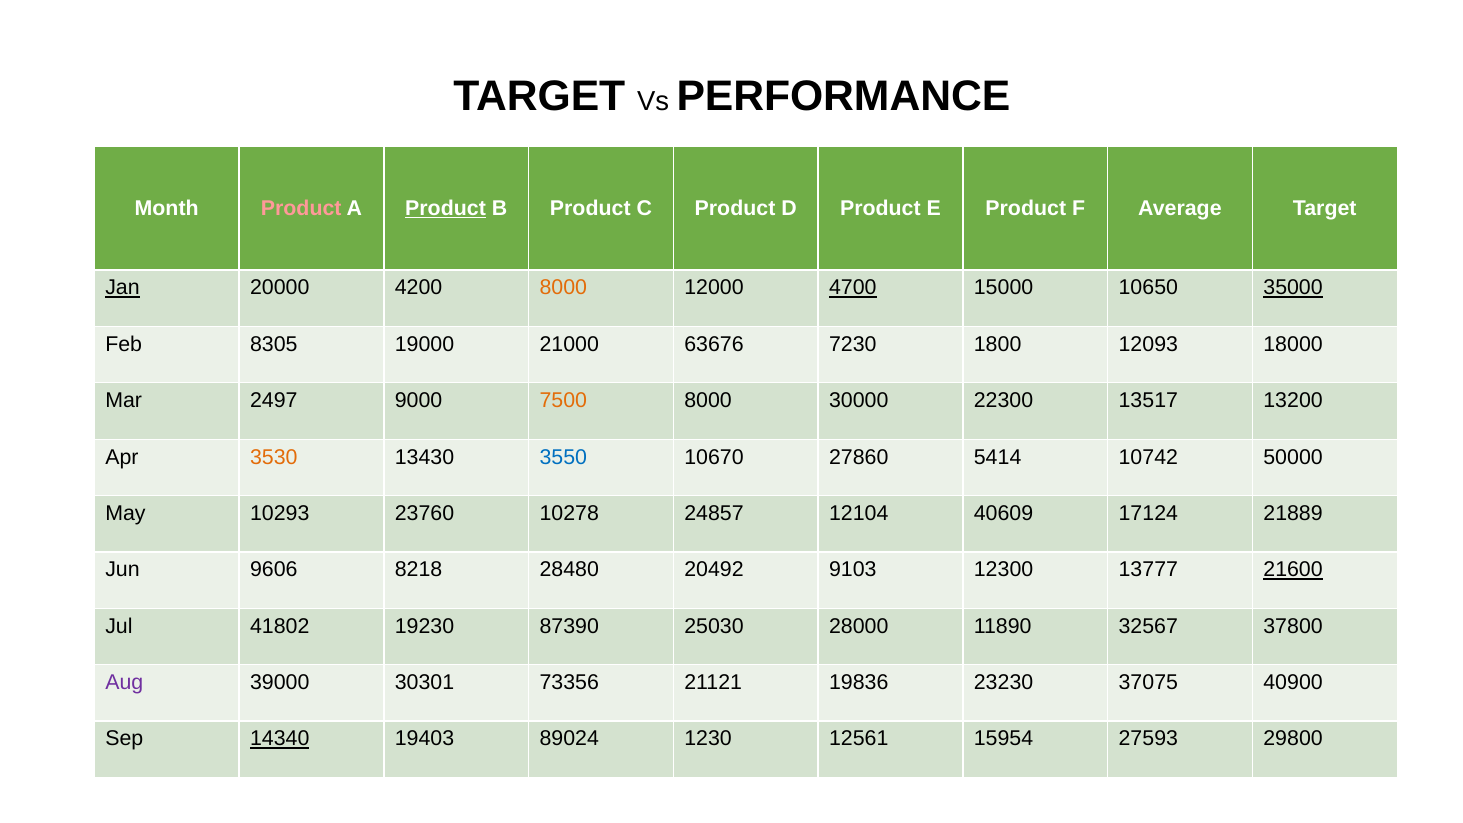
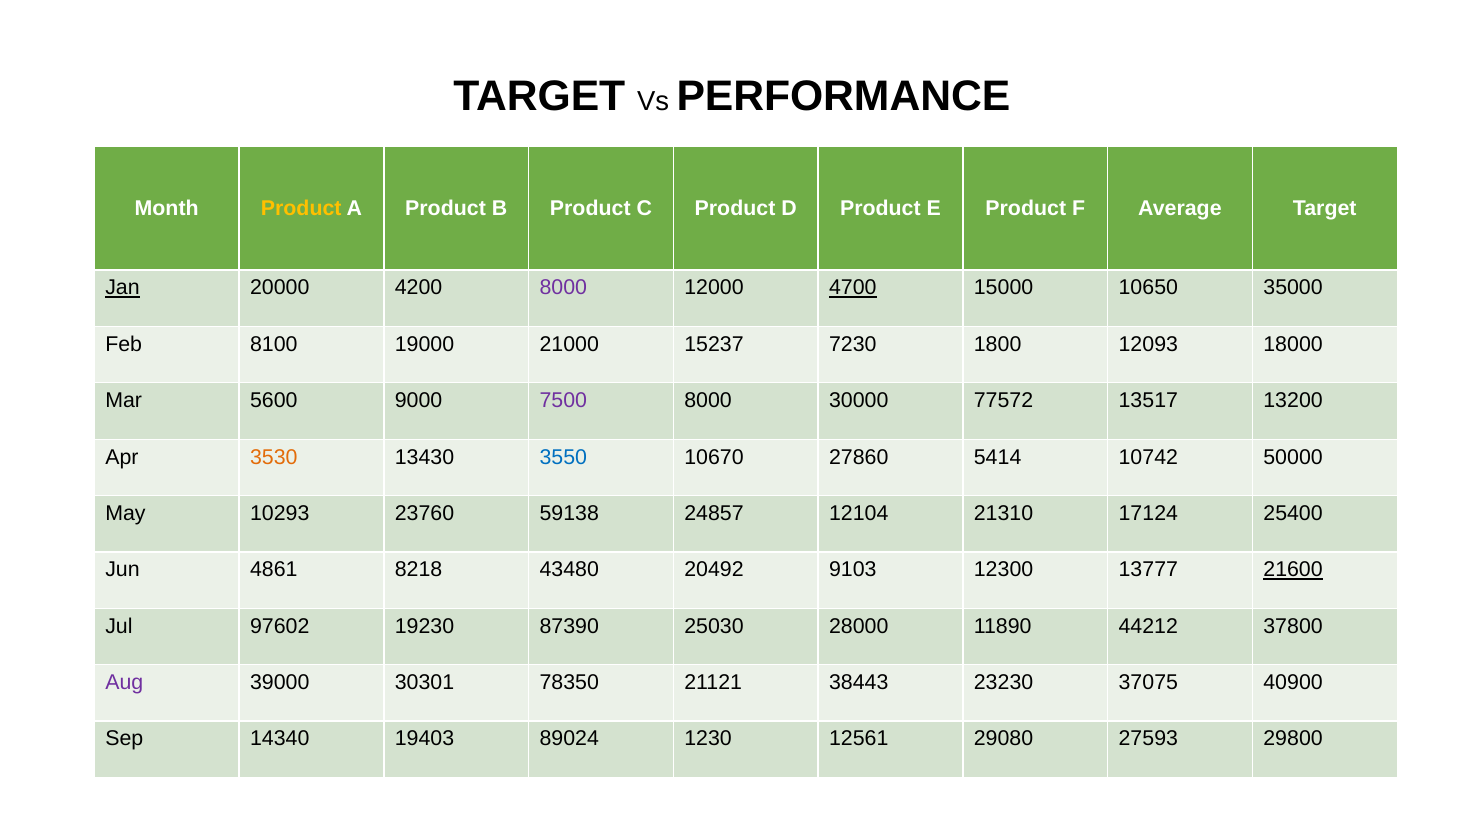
Product colour: pink -> yellow (301, 208)
Product underline: present -> none (446, 208)
8000 colour: orange -> purple (563, 288)
35000 underline: present -> none (1293, 288)
8305: 8305 -> 8100 (274, 344)
63676: 63676 -> 15237 (714, 344)
2497: 2497 -> 5600 (274, 401)
7500 colour: orange -> purple (563, 401)
22300: 22300 -> 77572 (1004, 401)
10278: 10278 -> 59138 (569, 513)
40609: 40609 -> 21310 (1004, 513)
21889: 21889 -> 25400 (1293, 513)
9606: 9606 -> 4861 (274, 570)
28480: 28480 -> 43480 (569, 570)
41802: 41802 -> 97602 (280, 626)
32567: 32567 -> 44212 (1148, 626)
73356: 73356 -> 78350 (569, 682)
19836: 19836 -> 38443 (859, 682)
14340 underline: present -> none (280, 739)
15954: 15954 -> 29080 (1004, 739)
